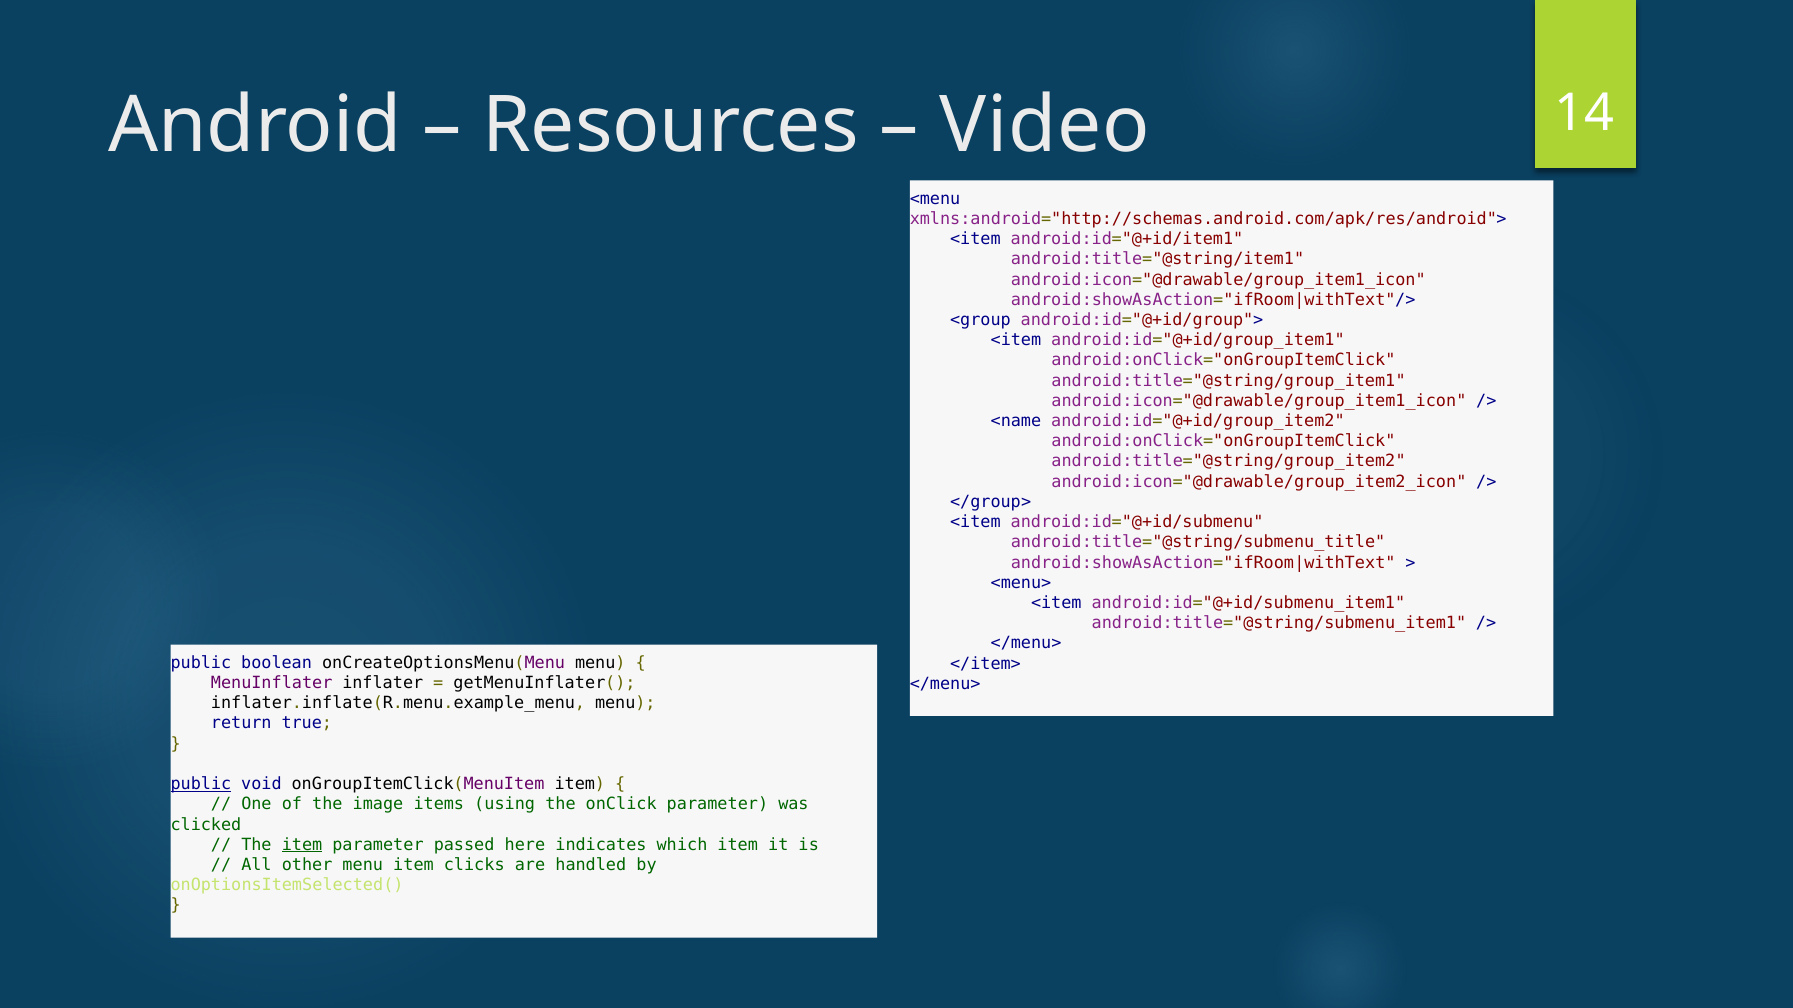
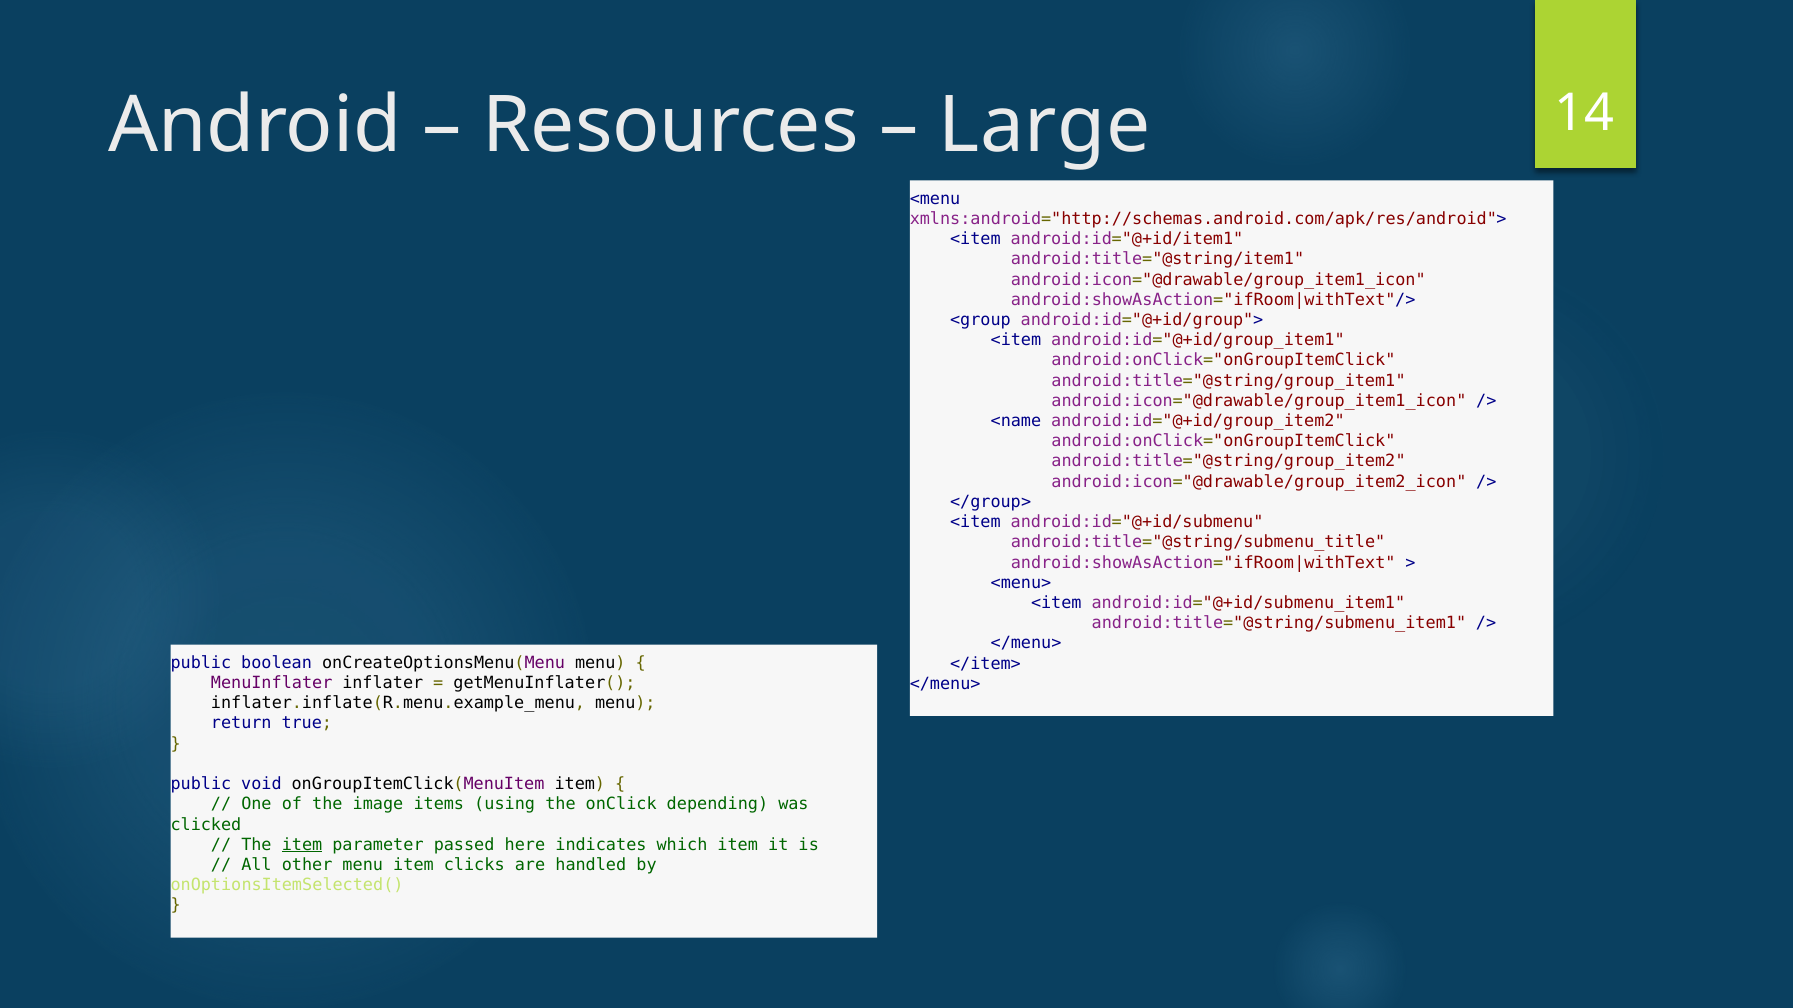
Video: Video -> Large (1045, 126)
public underline: present -> none (201, 785)
onClick parameter: parameter -> depending (717, 805)
